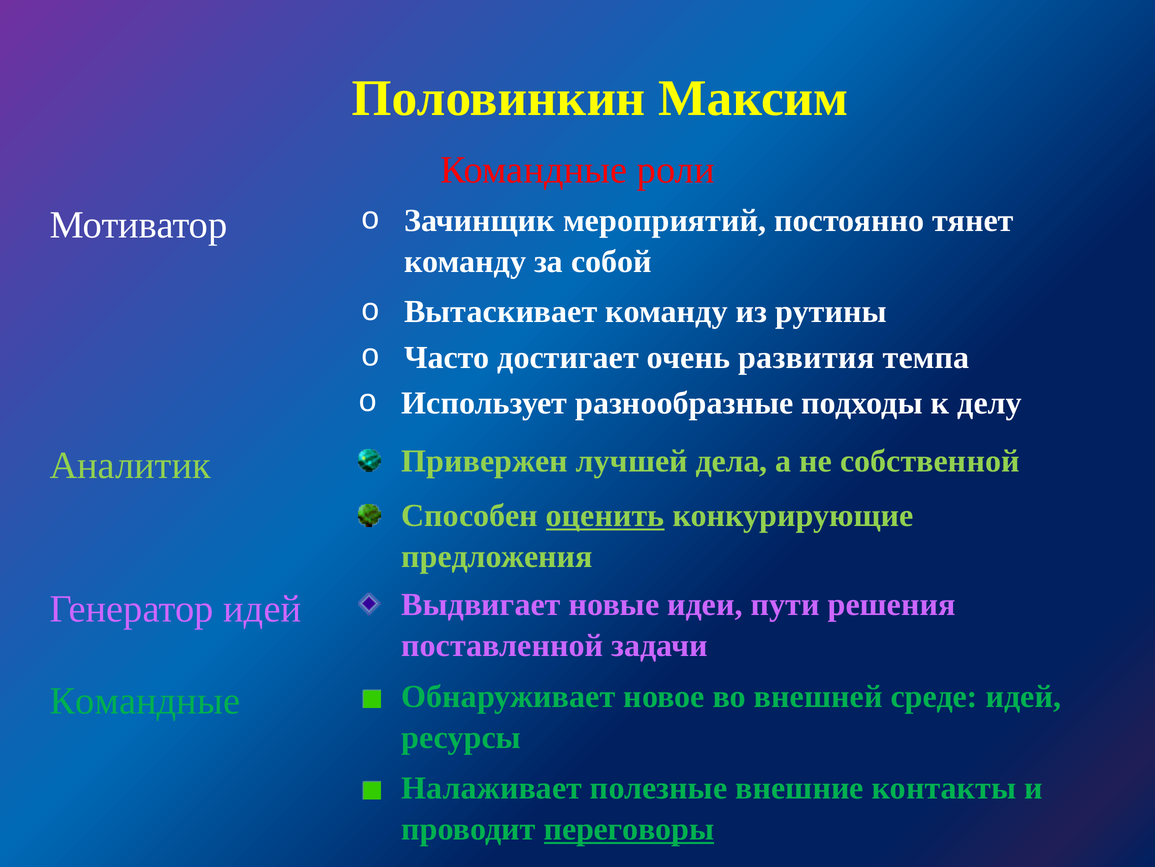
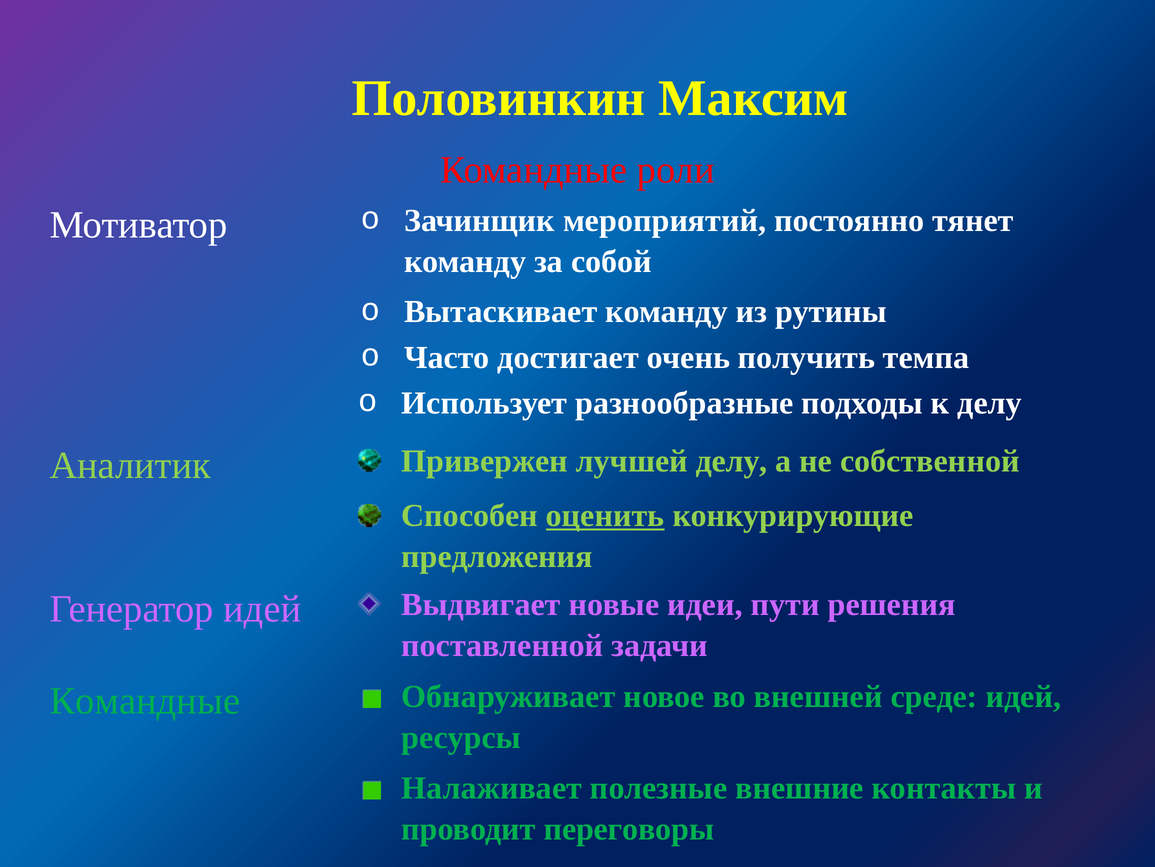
развития: развития -> получить (807, 357)
лучшей дела: дела -> делу (732, 461)
переговоры underline: present -> none (629, 828)
